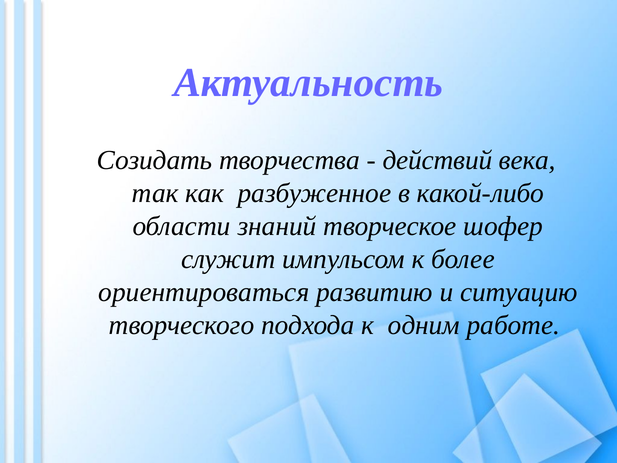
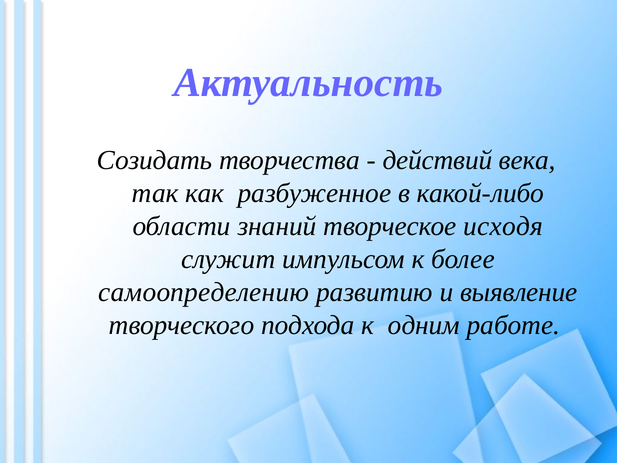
шофер: шофер -> исходя (503, 226)
ориентироваться: ориентироваться -> самоопределению (204, 292)
ситуацию: ситуацию -> выявление (519, 292)
